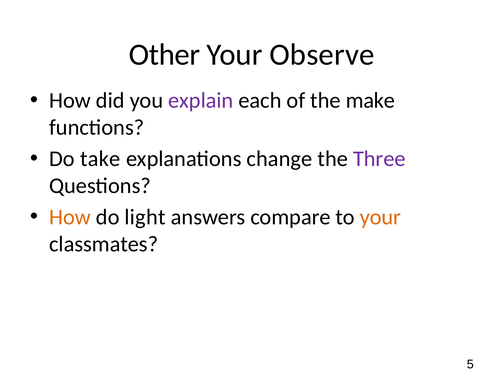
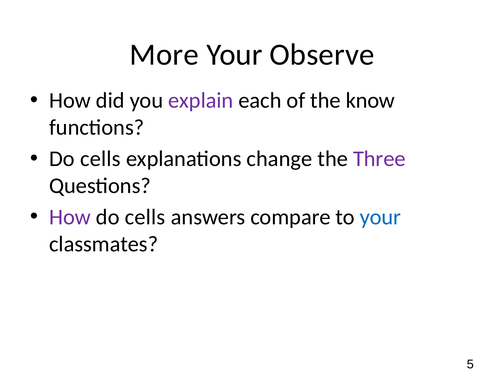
Other: Other -> More (164, 55)
make: make -> know (370, 100)
take: take -> cells (100, 159)
How colour: orange -> purple (70, 217)
light: light -> cells (145, 217)
your colour: orange -> blue (380, 217)
